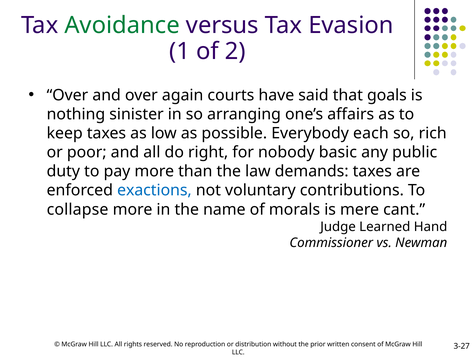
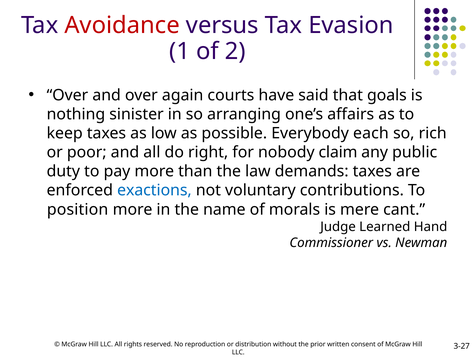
Avoidance colour: green -> red (122, 25)
basic: basic -> claim (338, 152)
collapse: collapse -> position (78, 209)
